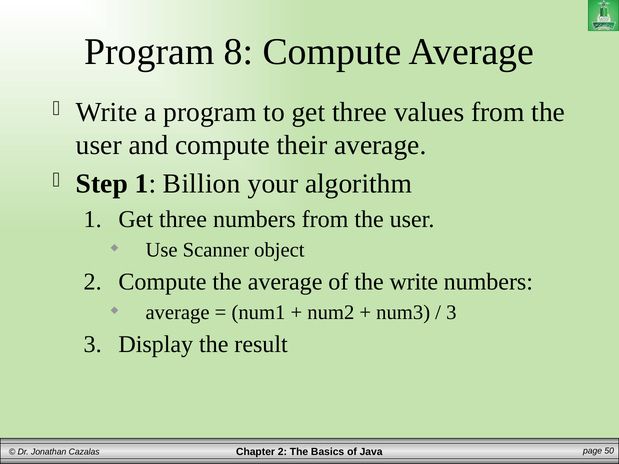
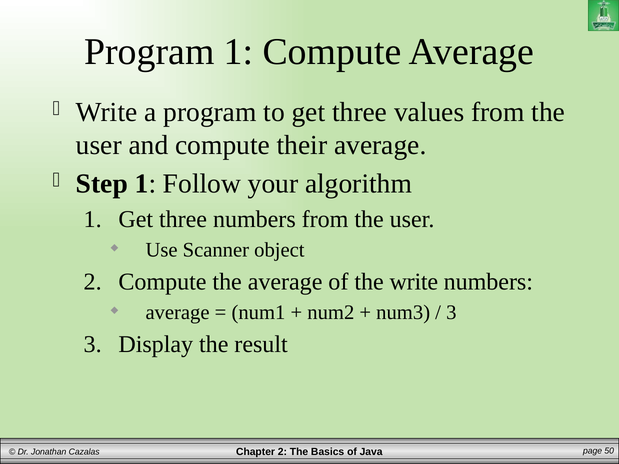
Program 8: 8 -> 1 (239, 52)
Billion: Billion -> Follow (202, 184)
